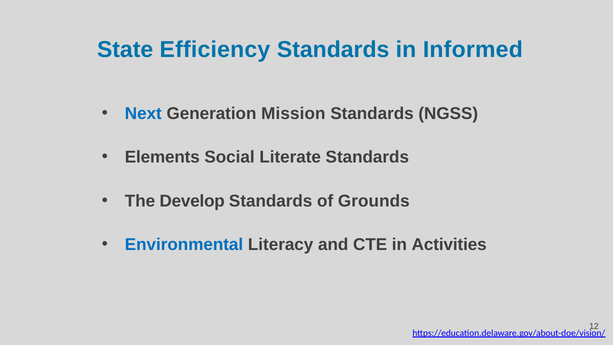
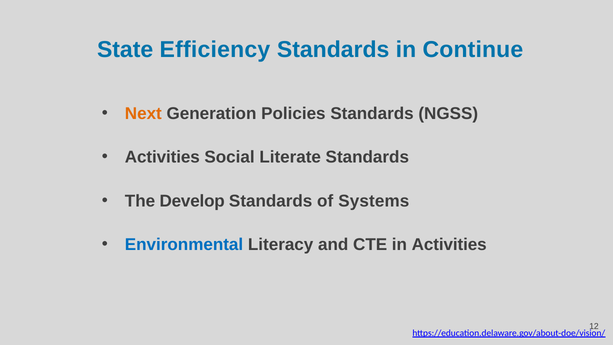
Informed: Informed -> Continue (473, 49)
Next colour: blue -> orange (143, 113)
Mission: Mission -> Policies (293, 113)
Elements: Elements -> Activities (162, 157)
Grounds: Grounds -> Systems (374, 201)
